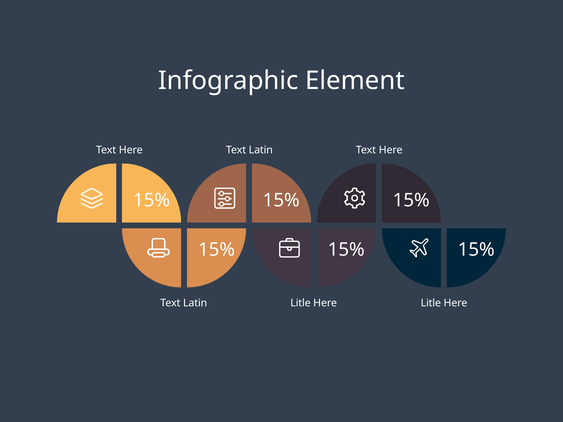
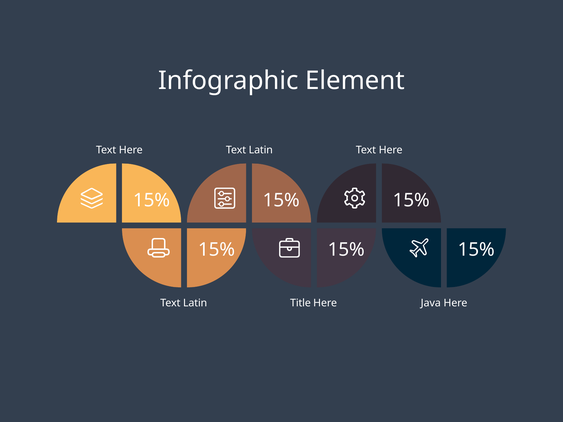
Litle: Litle -> Title (300, 303)
Litle: Litle -> Java (431, 303)
